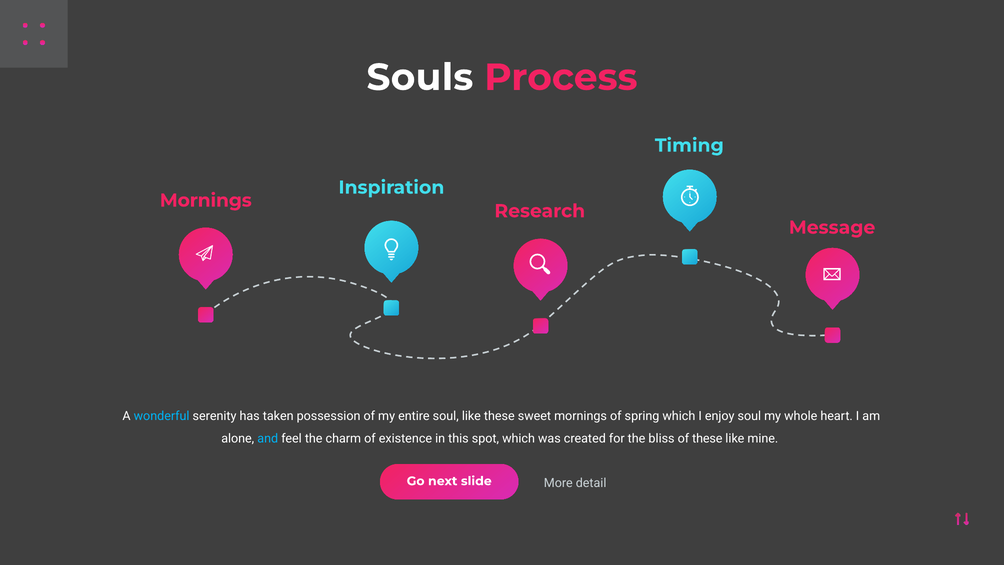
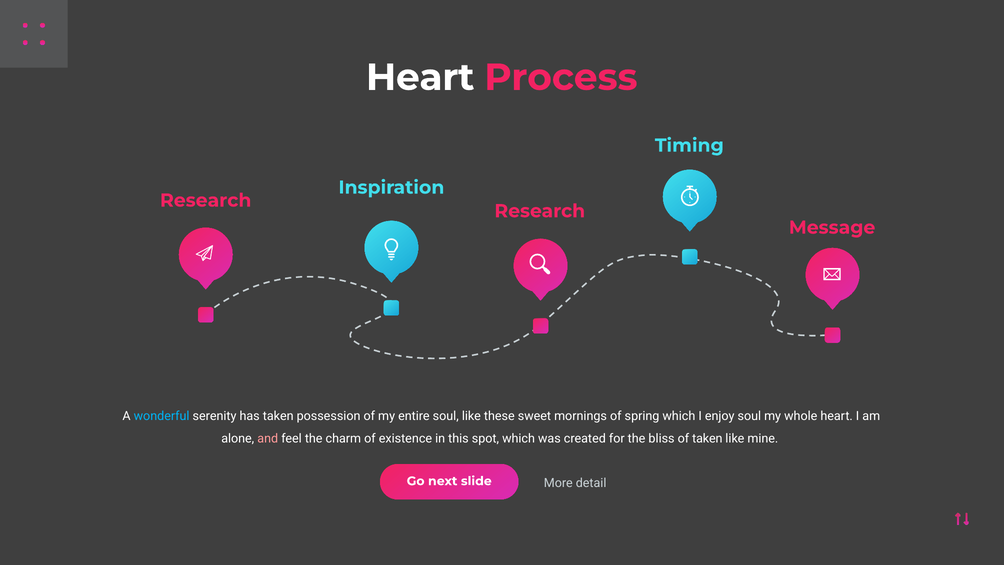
Souls: Souls -> Heart (420, 77)
Mornings: Mornings -> Research (206, 200)
and colour: light blue -> pink (268, 439)
of these: these -> taken (707, 439)
